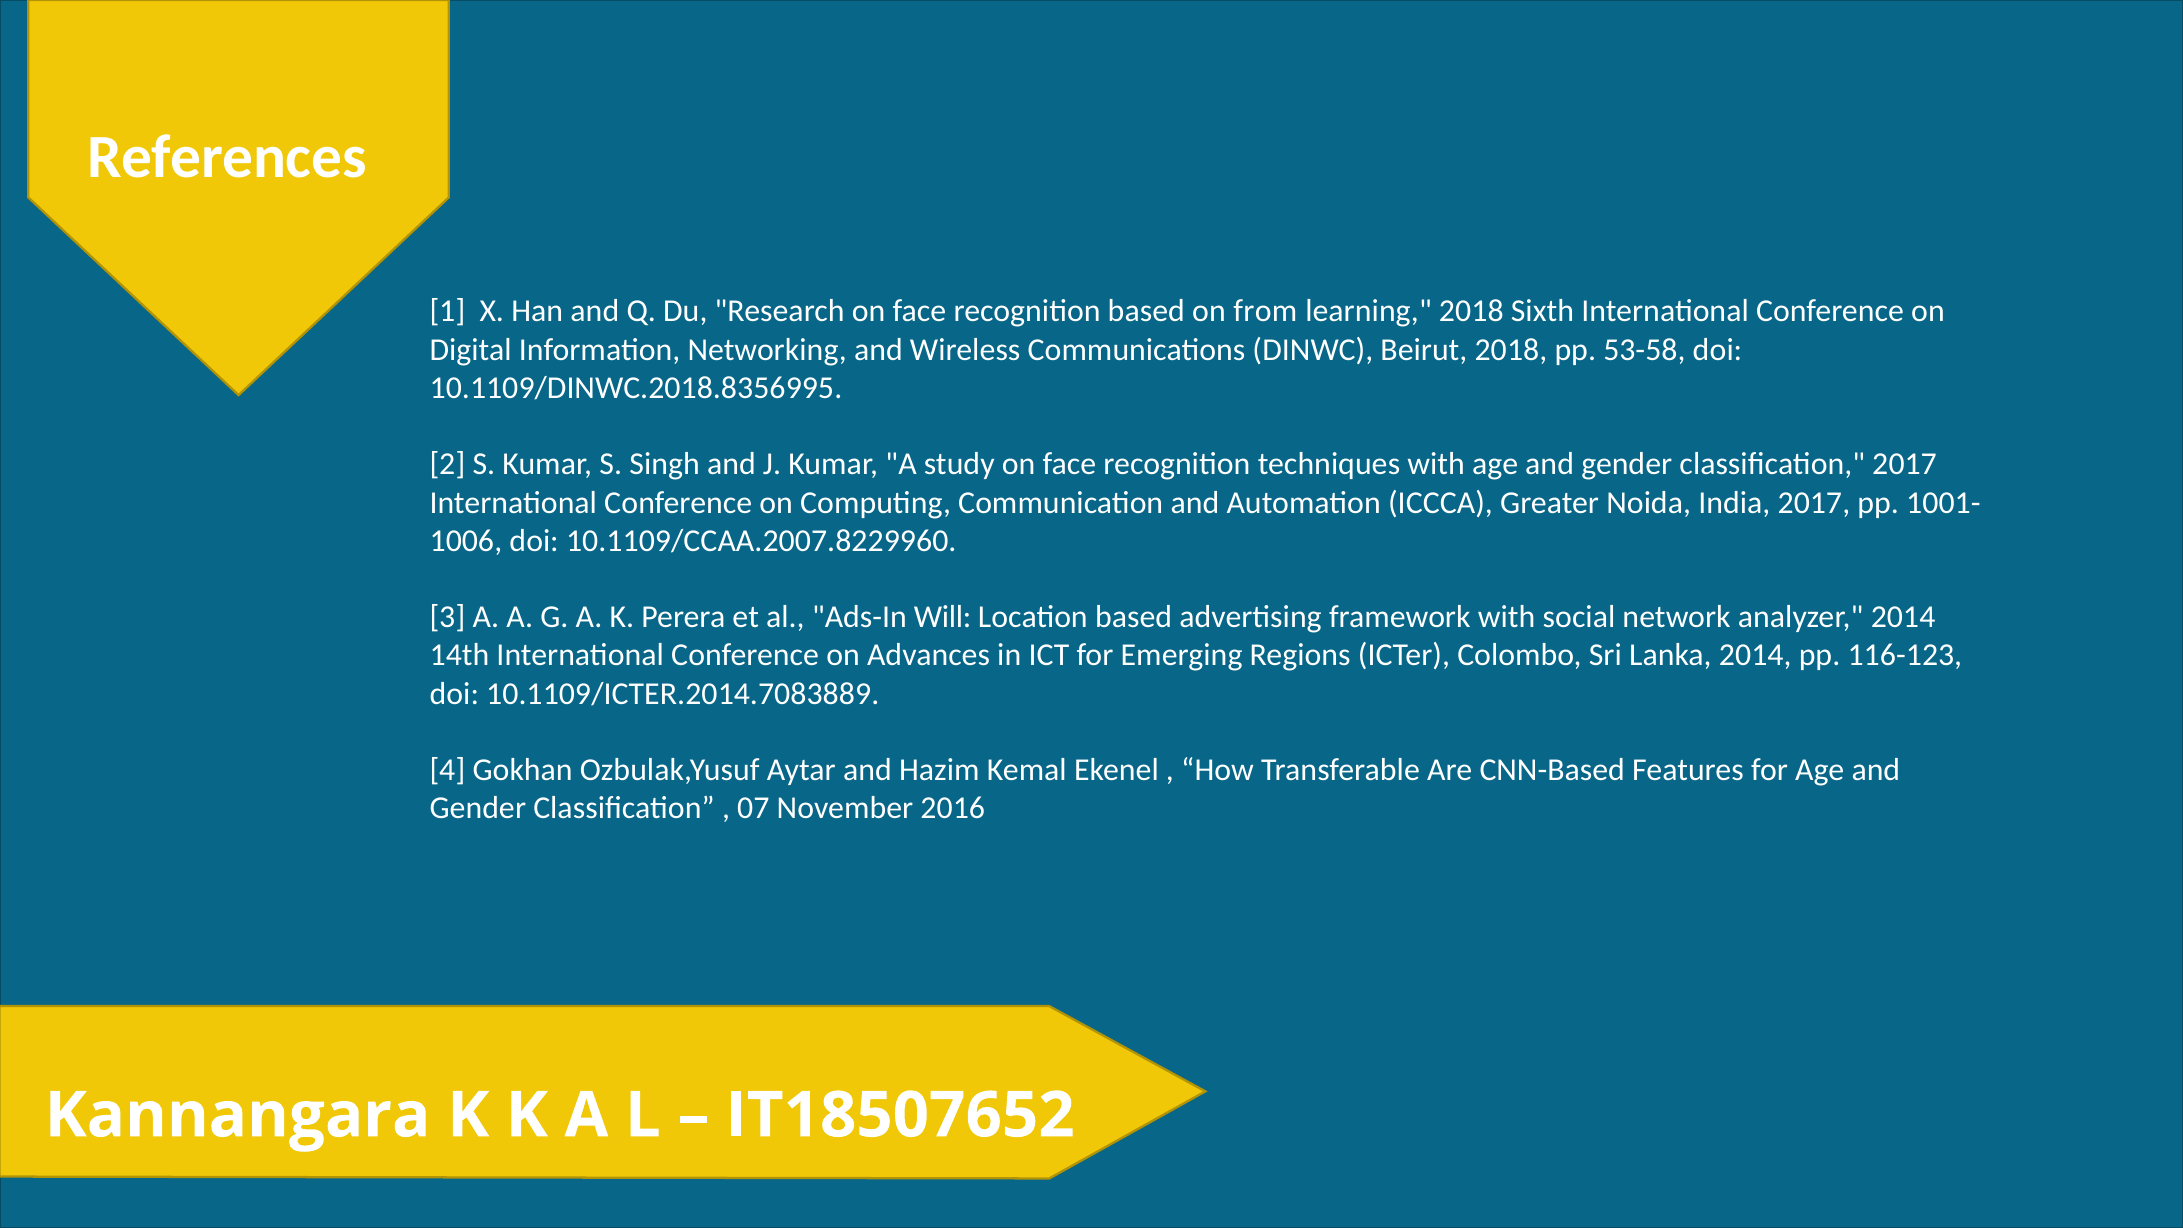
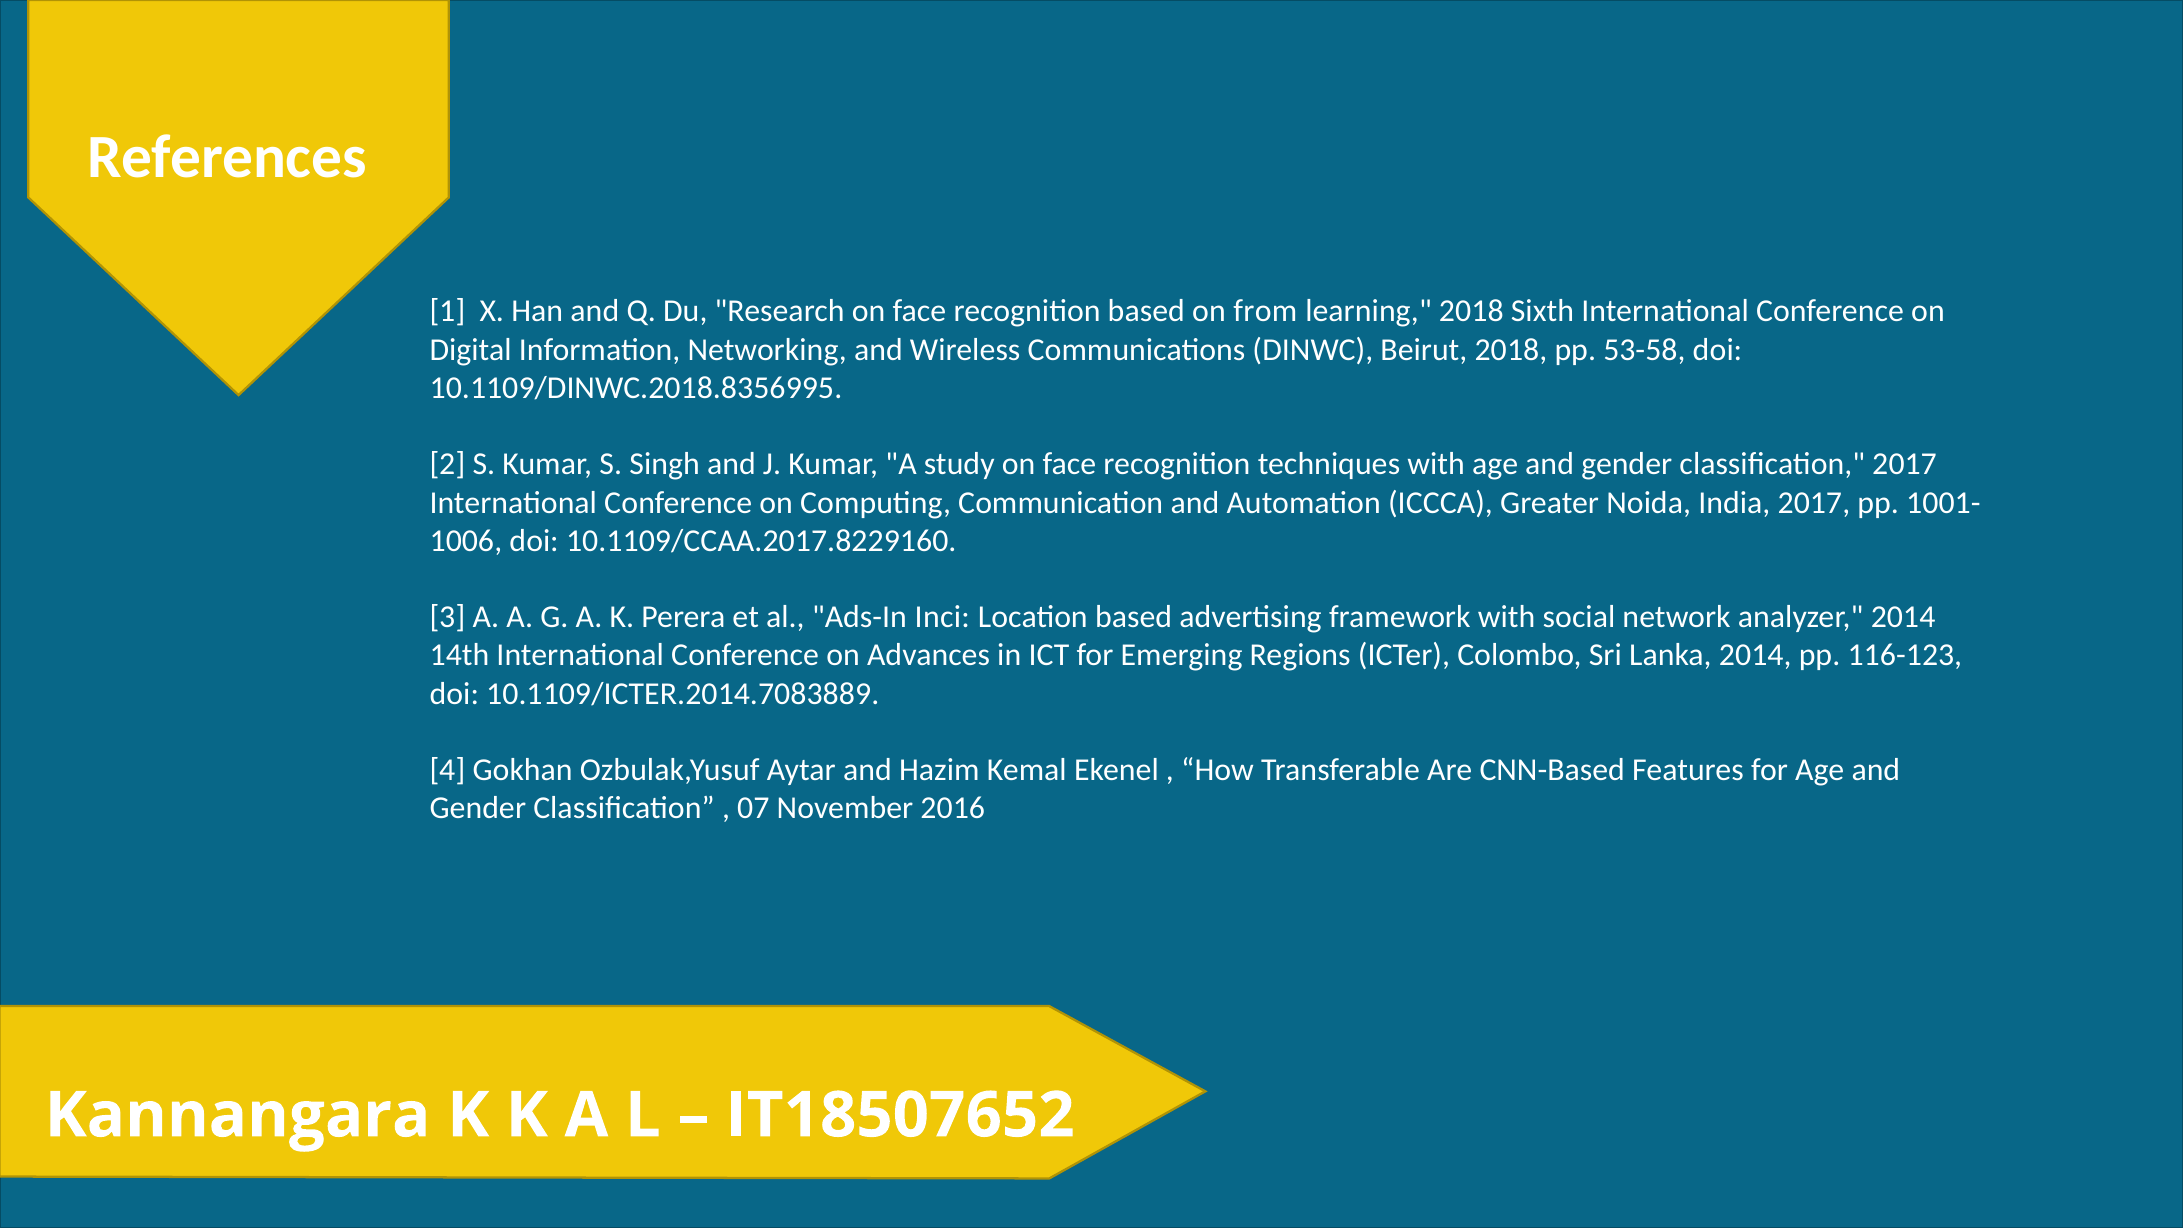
10.1109/CCAA.2007.8229960: 10.1109/CCAA.2007.8229960 -> 10.1109/CCAA.2017.8229160 (761, 541)
Will: Will -> Inci (942, 617)
